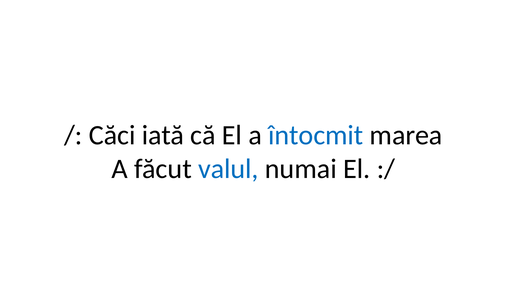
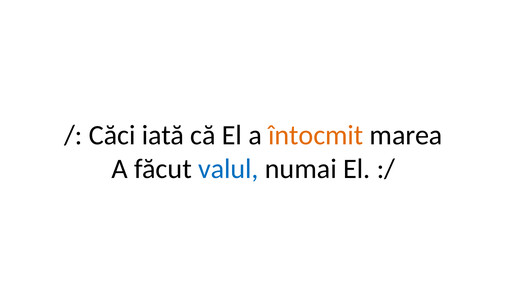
întocmit colour: blue -> orange (316, 135)
